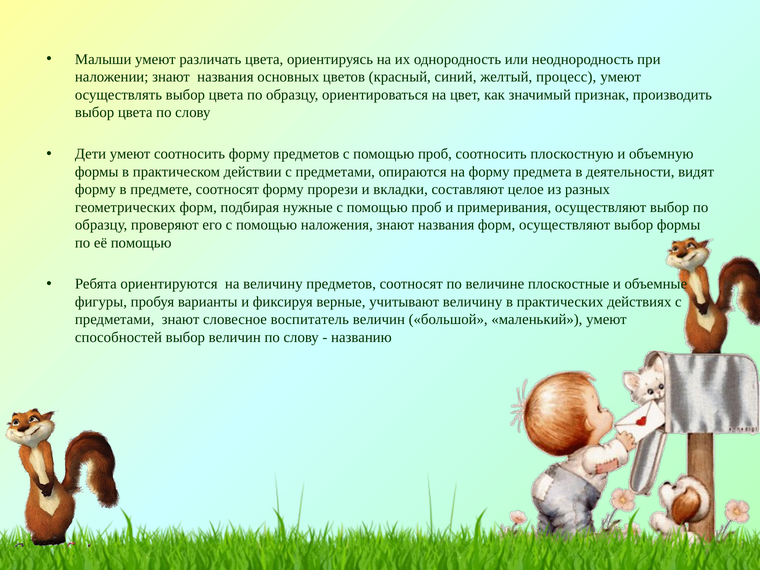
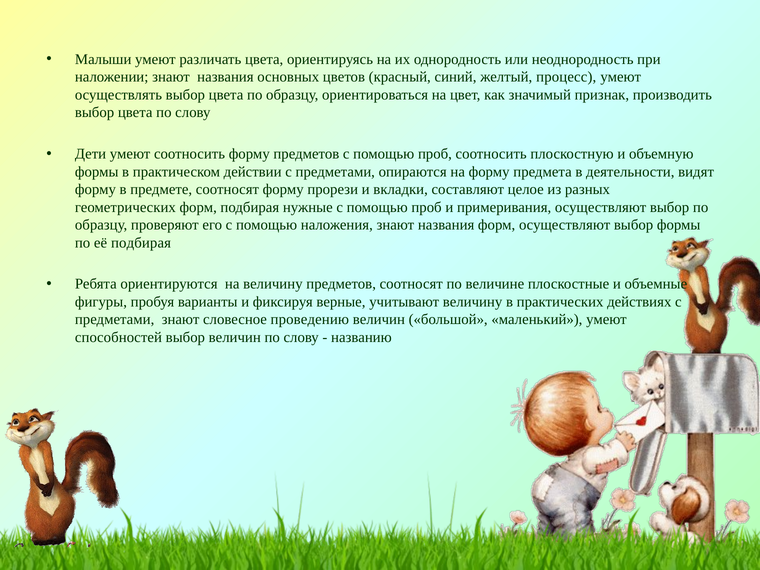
её помощью: помощью -> подбирая (141, 243)
воспитатель: воспитатель -> проведению (310, 320)
